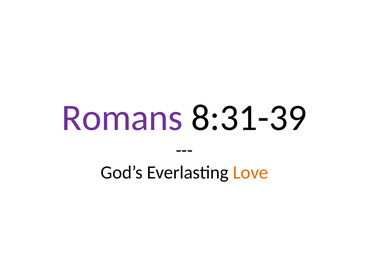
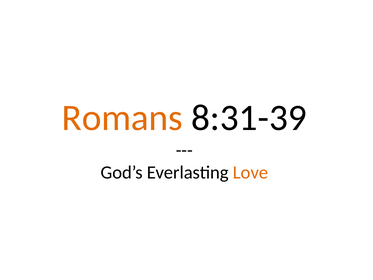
Romans colour: purple -> orange (122, 118)
